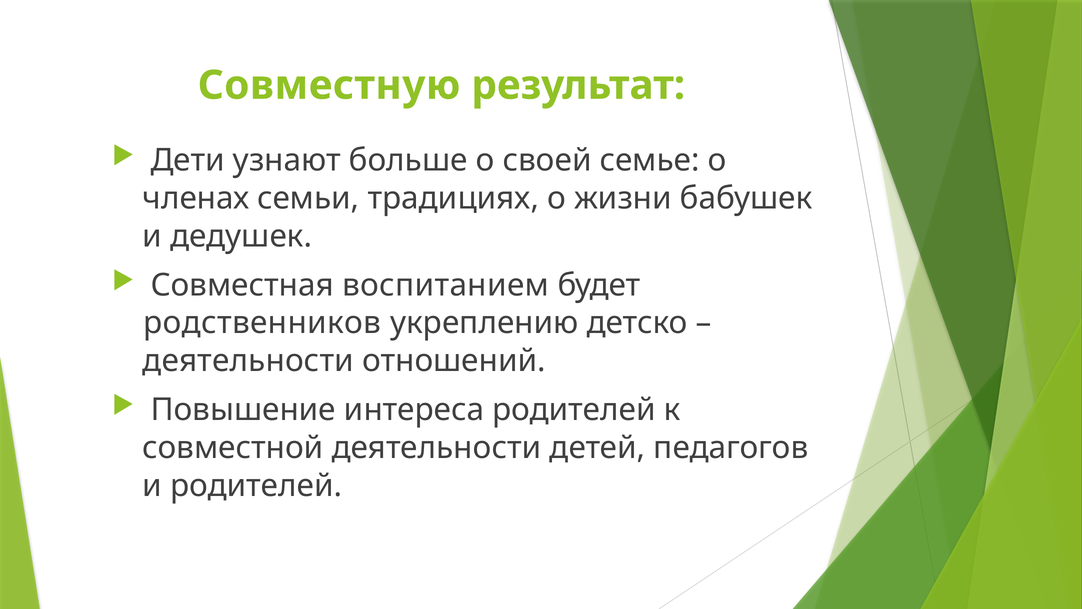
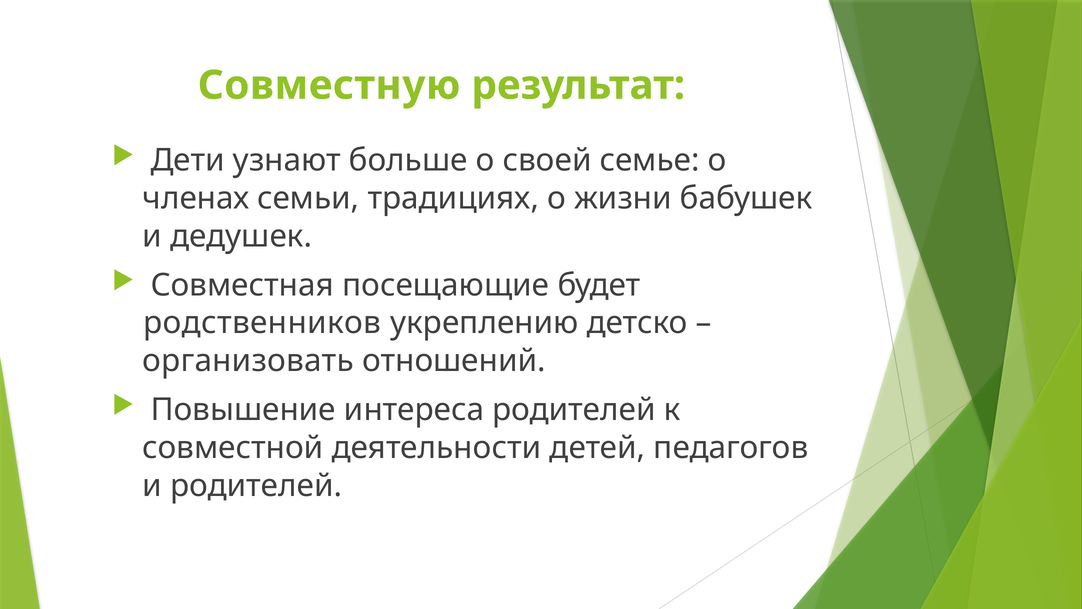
воспитанием: воспитанием -> посещающие (446, 285)
деятельности: деятельности -> организовать (248, 361)
